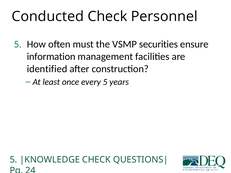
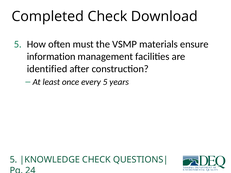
Conducted: Conducted -> Completed (48, 16)
Personnel: Personnel -> Download (164, 16)
securities: securities -> materials (158, 44)
